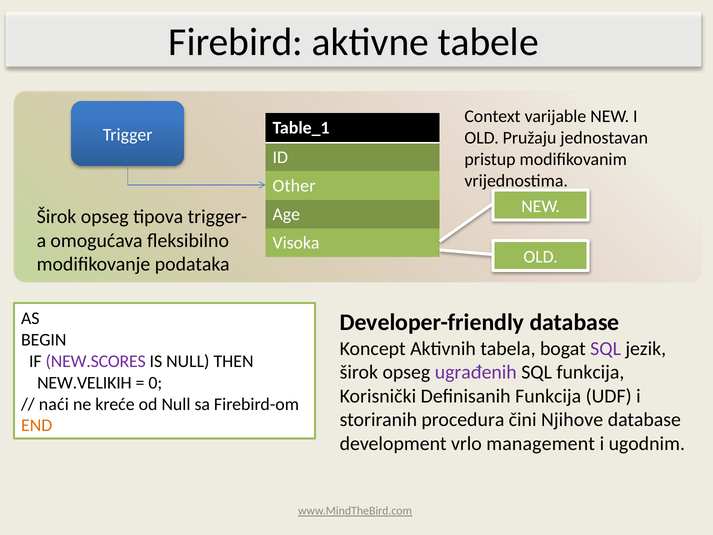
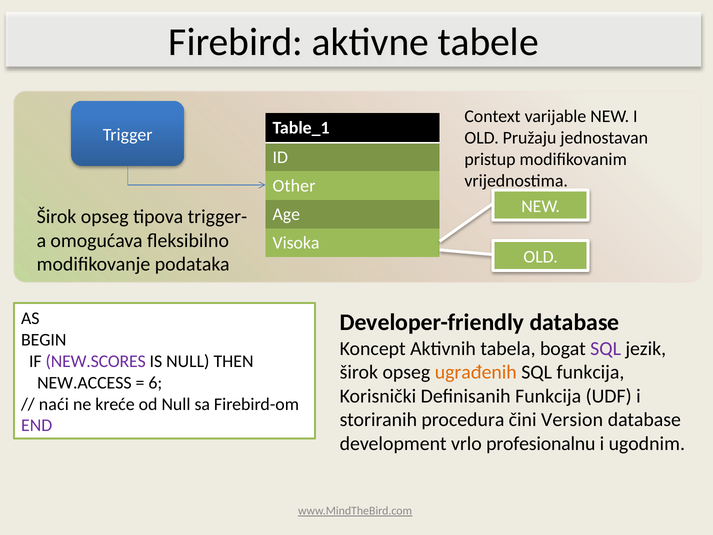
ugrađenih colour: purple -> orange (476, 372)
NEW.VELIKIH: NEW.VELIKIH -> NEW.ACCESS (84, 383)
0: 0 -> 6 (155, 383)
Njihove: Njihove -> Version (572, 420)
END colour: orange -> purple (37, 425)
management: management -> profesionalnu (541, 443)
